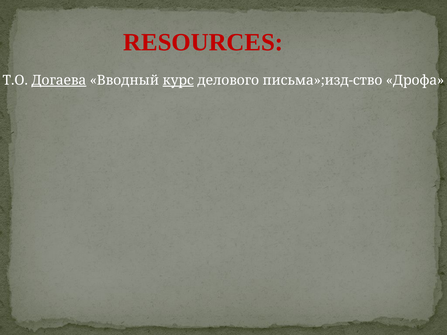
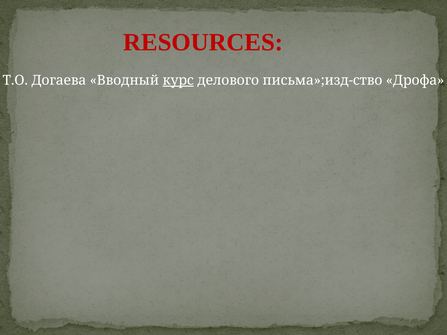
Догаева underline: present -> none (59, 80)
